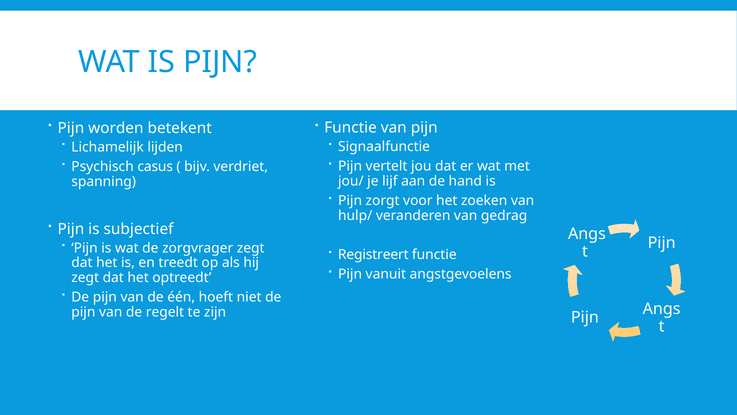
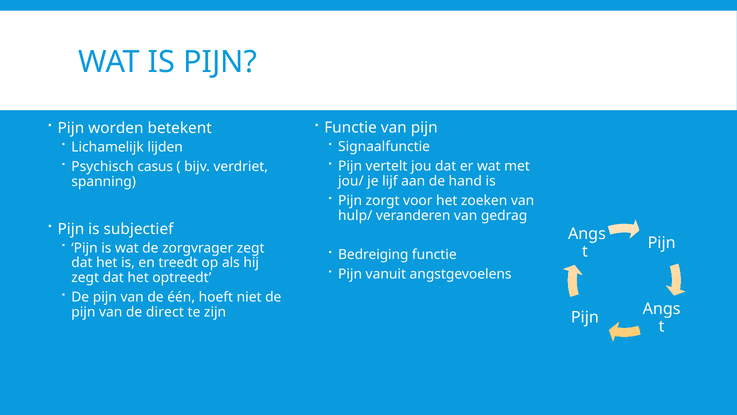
Registreert: Registreert -> Bedreiging (373, 255)
regelt: regelt -> direct (165, 312)
